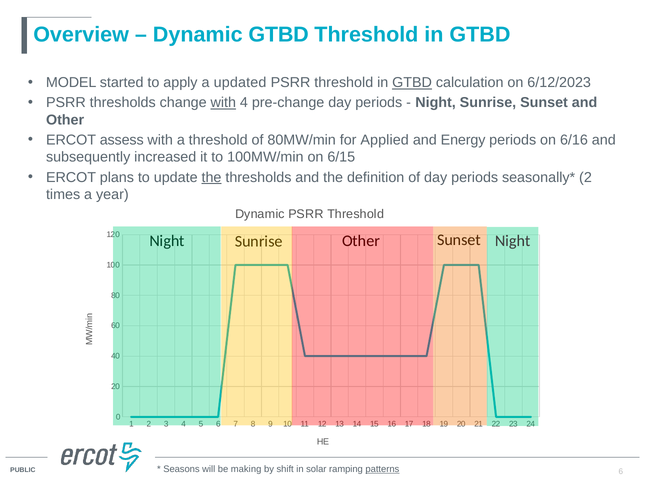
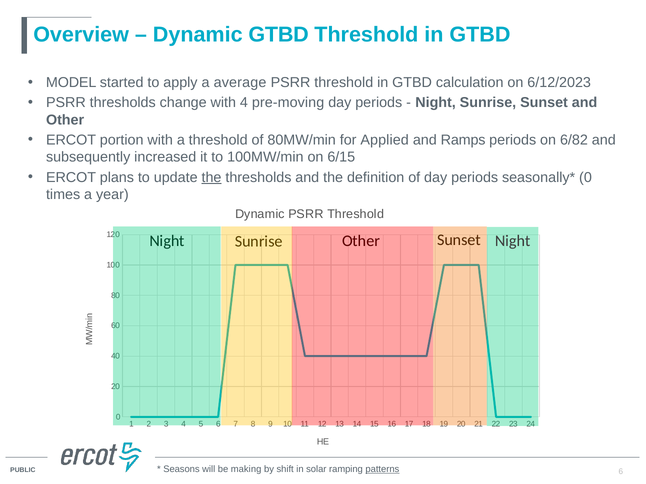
updated: updated -> average (240, 83)
GTBD underline: present -> none (412, 83)
with underline: present -> none (223, 103)
pre-change: pre-change -> pre-moving (288, 103)
assess: assess -> portion (122, 140)
Energy: Energy -> Ramps (463, 140)
6/16: 6/16 -> 6/82 (574, 140)
2: 2 -> 0 (585, 177)
